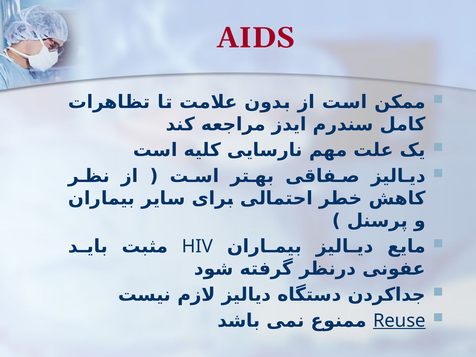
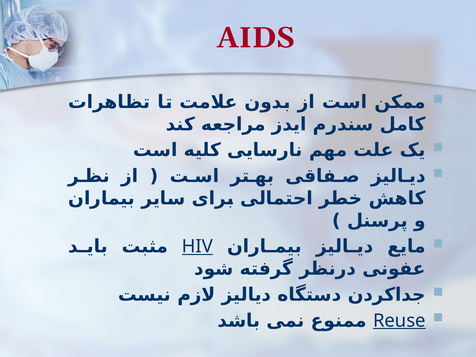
HIV underline: none -> present (197, 247)
